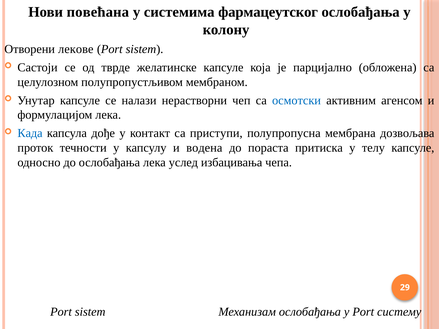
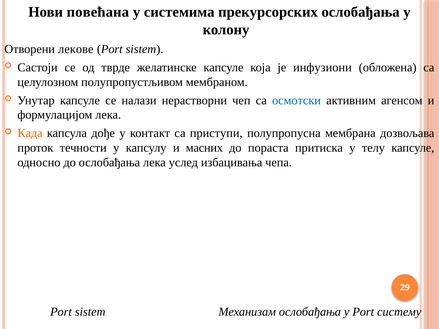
фармацеутског: фармацеутског -> прекурсорских (268, 12)
парцијално: парцијално -> инфузиони (322, 67)
Када colour: blue -> orange (30, 133)
водена: водена -> масних (204, 148)
